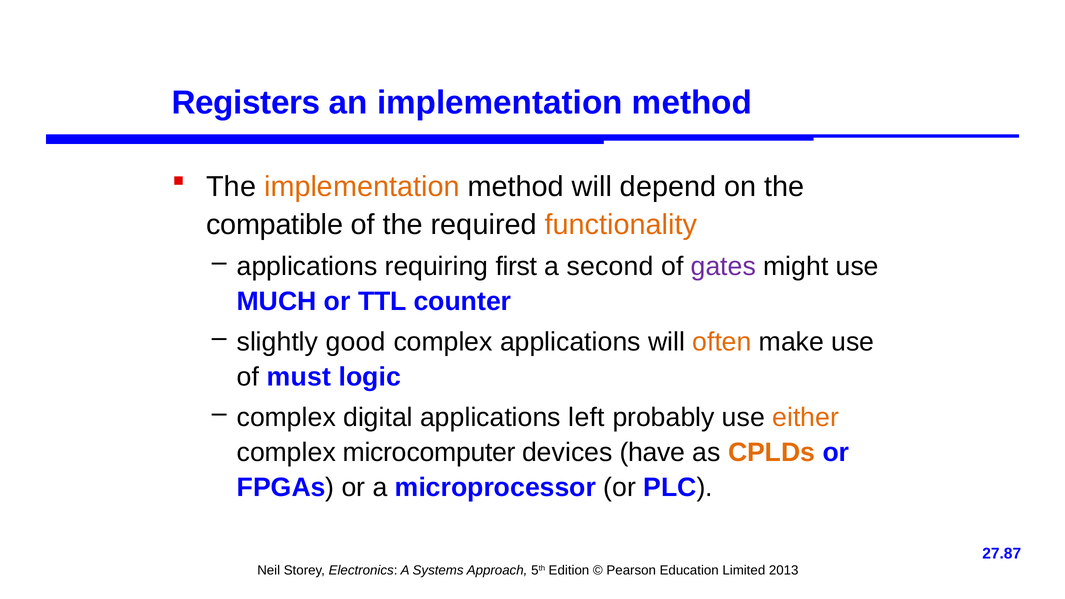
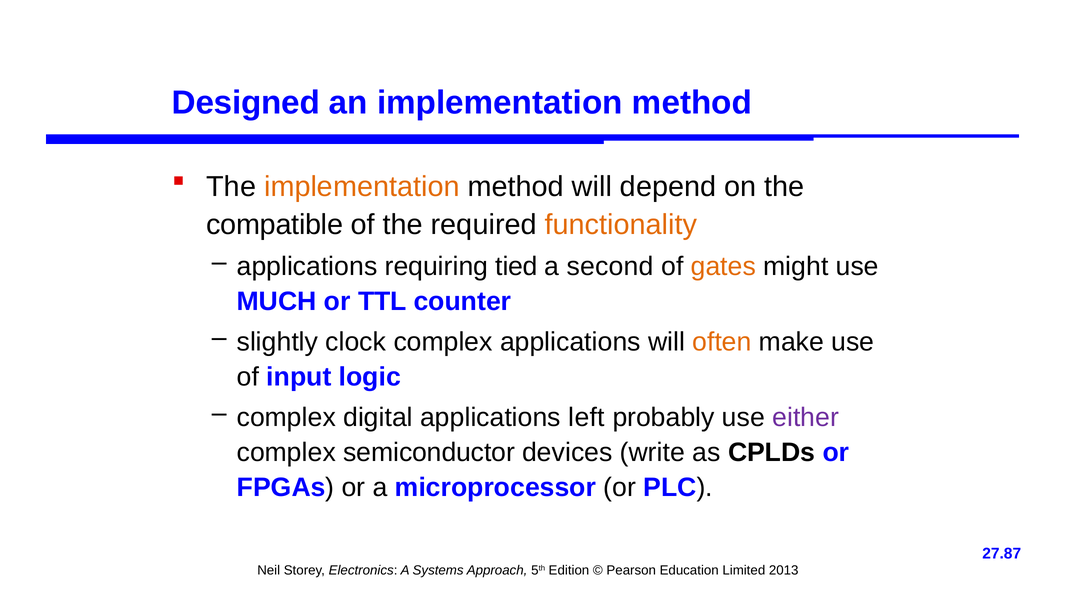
Registers: Registers -> Designed (246, 103)
first: first -> tied (516, 266)
gates colour: purple -> orange (723, 266)
good: good -> clock (356, 342)
must: must -> input (299, 377)
either colour: orange -> purple (806, 417)
microcomputer: microcomputer -> semiconductor (429, 453)
have: have -> write (652, 453)
CPLDs colour: orange -> black (772, 453)
